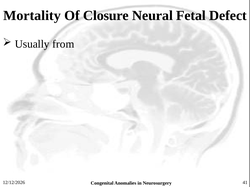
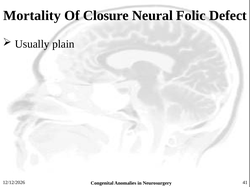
Fetal: Fetal -> Folic (191, 16)
from: from -> plain (63, 44)
